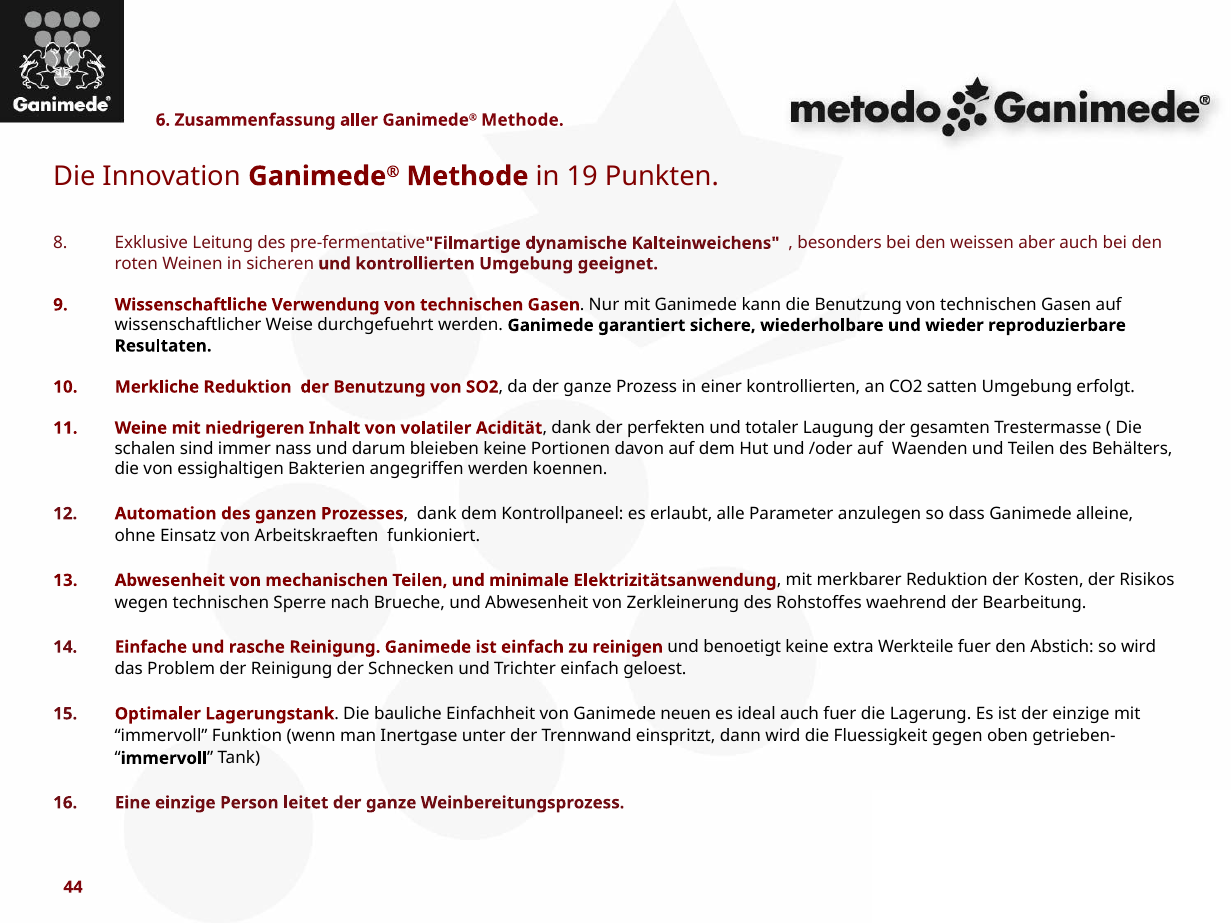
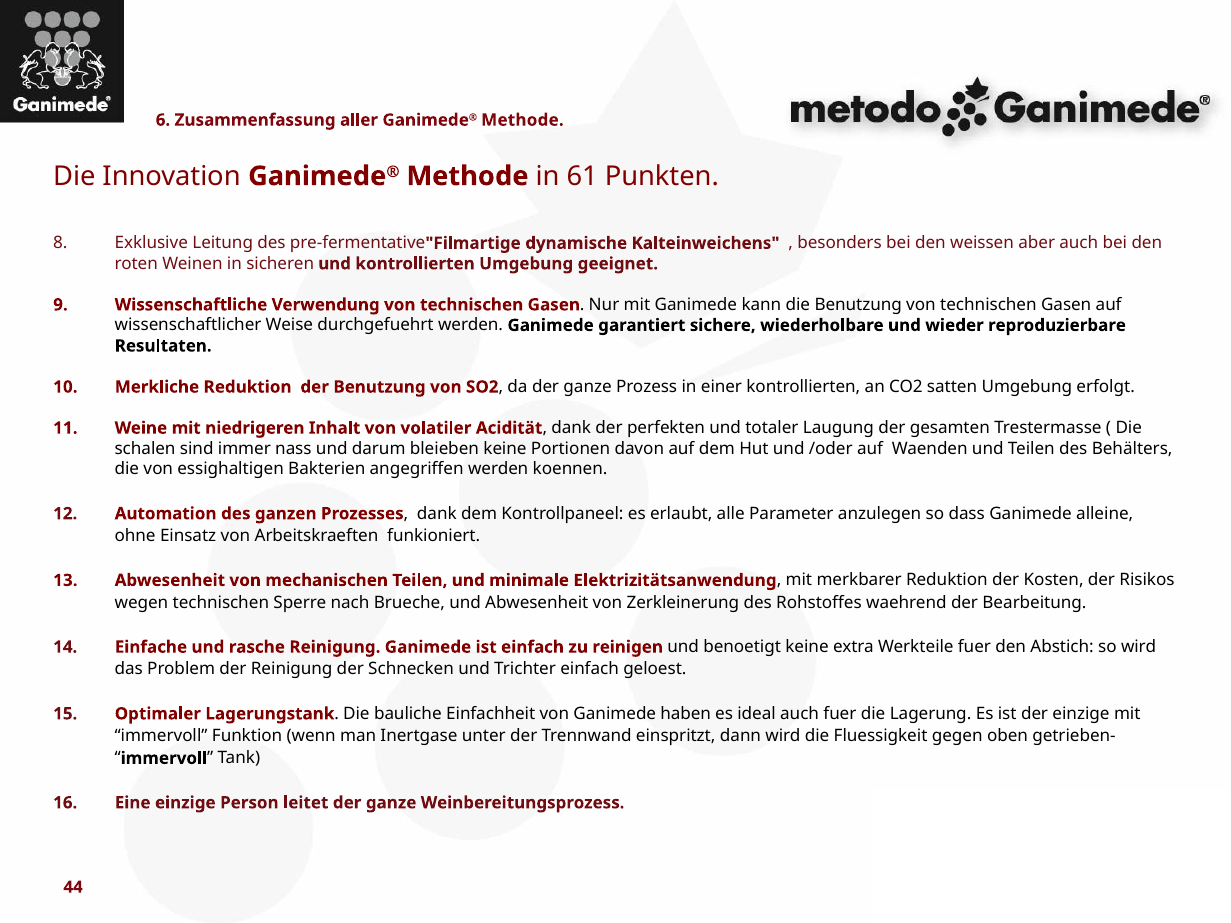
19: 19 -> 61 (582, 176)
neuen: neuen -> haben (686, 714)
